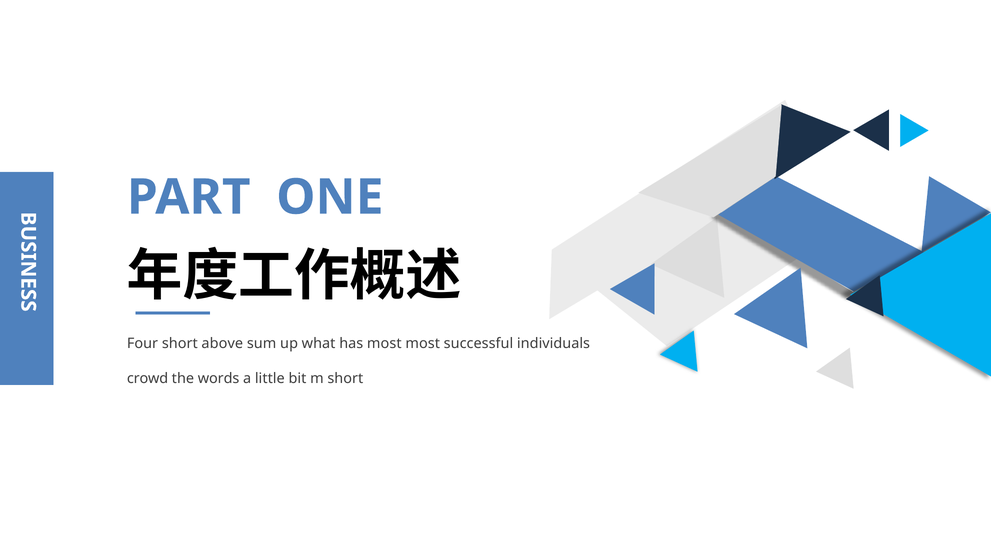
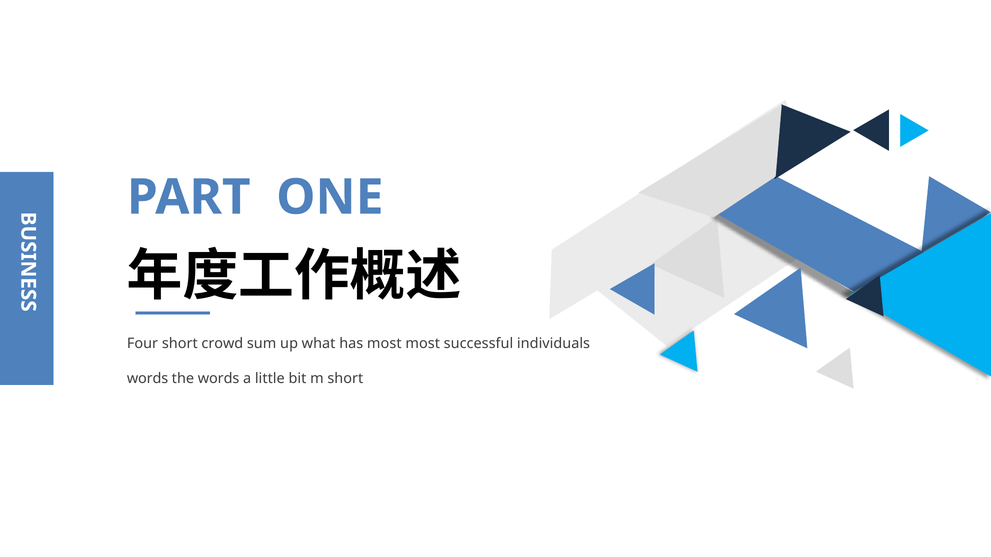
above: above -> crowd (222, 344)
crowd: crowd -> words (148, 379)
